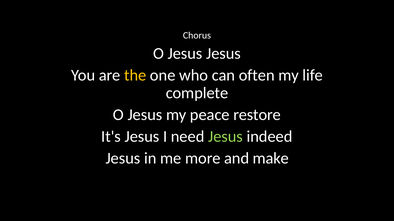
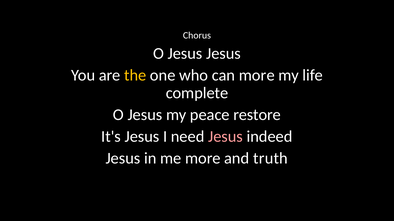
can often: often -> more (257, 75)
Jesus colour: light green -> pink (225, 137)
make: make -> truth (271, 159)
